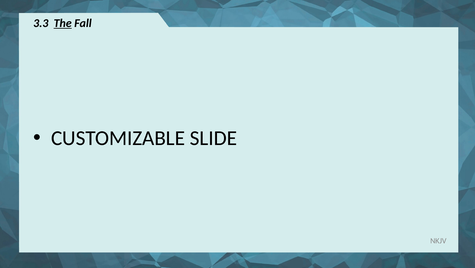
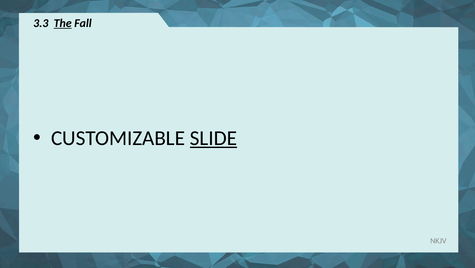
SLIDE underline: none -> present (214, 138)
